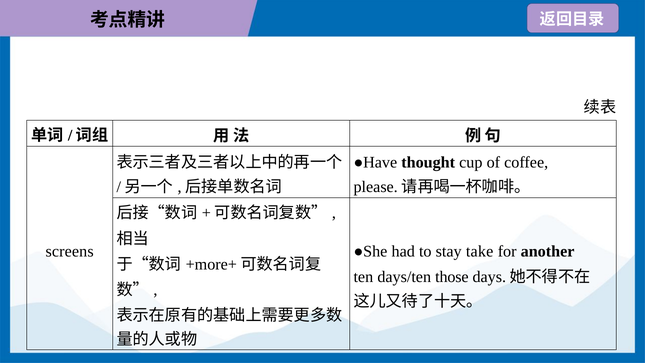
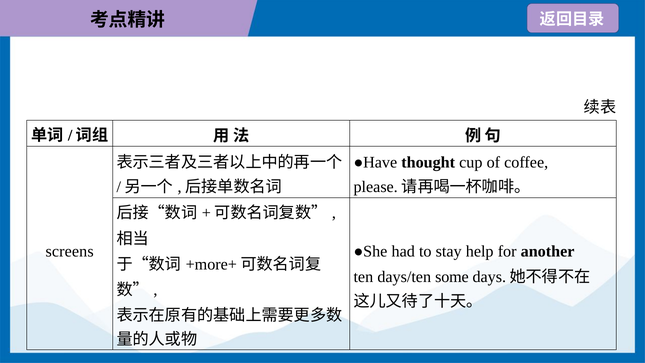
take: take -> help (480, 251)
those: those -> some (452, 277)
